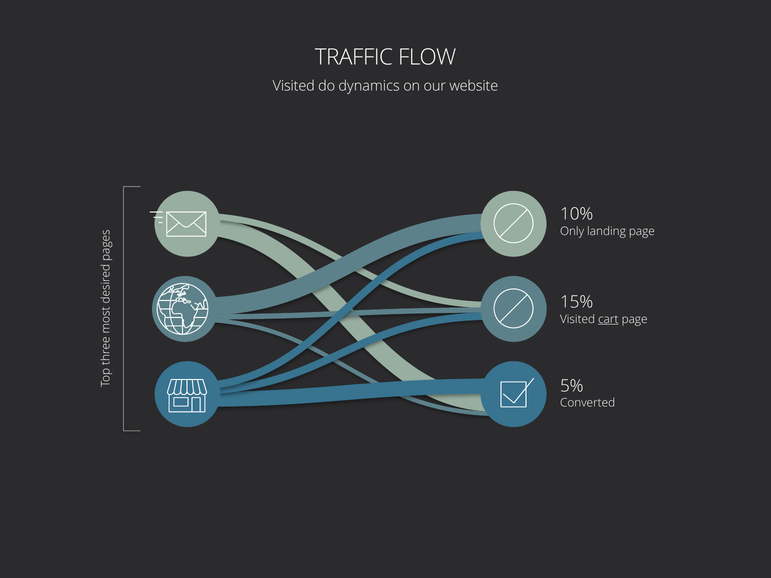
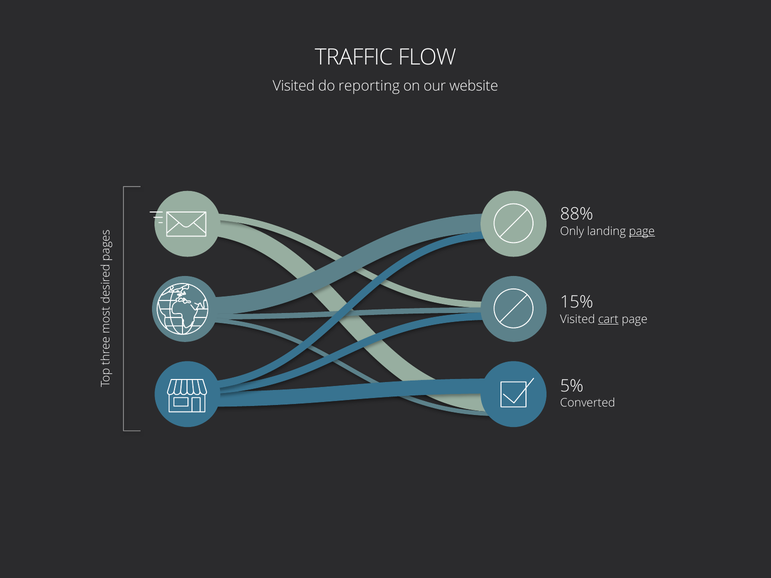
dynamics: dynamics -> reporting (369, 86)
10%: 10% -> 88% (577, 214)
page underline: none -> present (642, 231)
